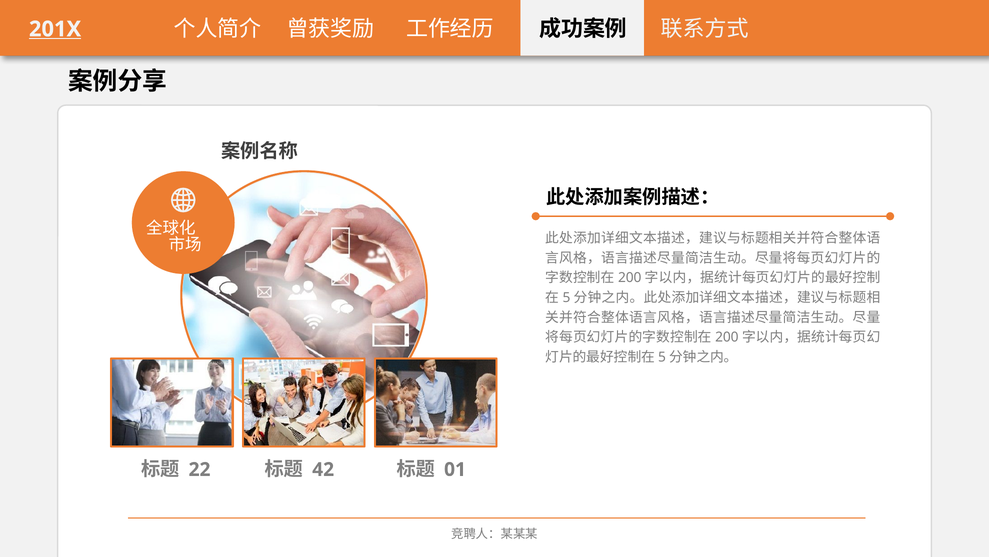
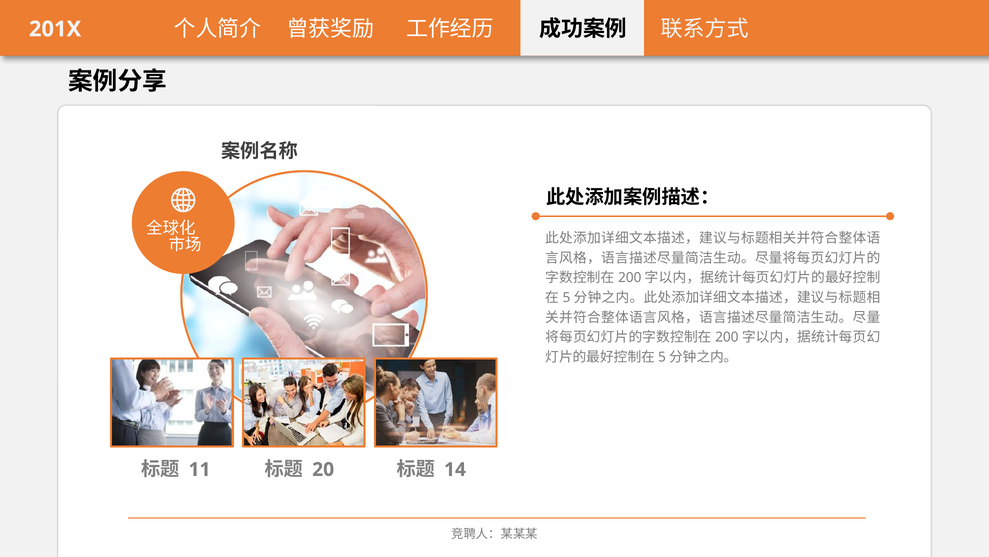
201X underline: present -> none (55, 29)
22: 22 -> 11 (200, 469)
42: 42 -> 20 (323, 469)
01: 01 -> 14 (455, 469)
